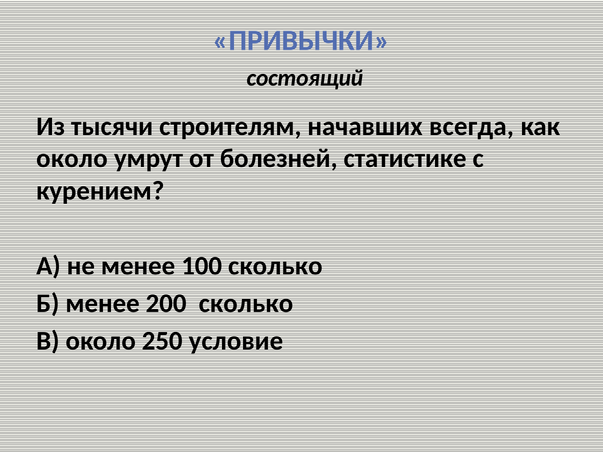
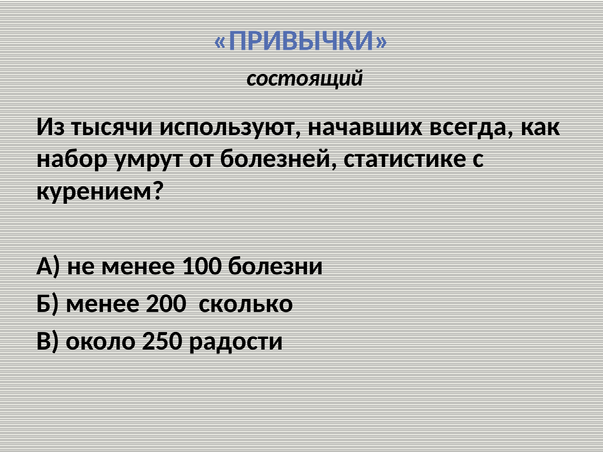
строителям: строителям -> используют (230, 126)
около: около -> набор (72, 159)
100 сколько: сколько -> болезни (276, 266)
условие: условие -> радости (236, 341)
